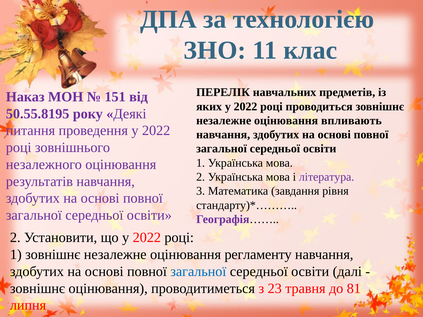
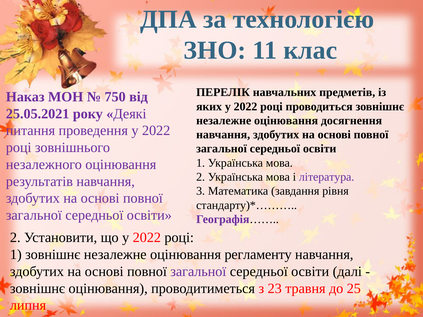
151: 151 -> 750 (115, 97)
50.55.8195: 50.55.8195 -> 25.05.2021 (38, 114)
впливають: впливають -> досягнення (352, 121)
загальної colour: blue -> purple (198, 272)
81: 81 -> 25 (354, 289)
